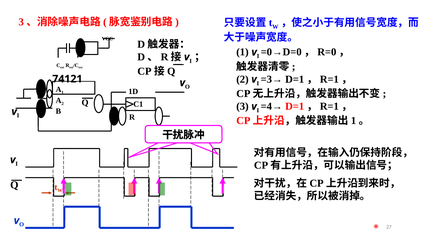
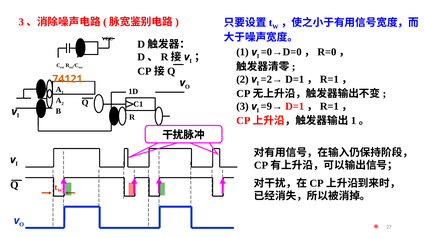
=3→: =3→ -> =2→ (272, 79)
74121 colour: black -> orange (67, 79)
=4→: =4→ -> =9→ (272, 107)
